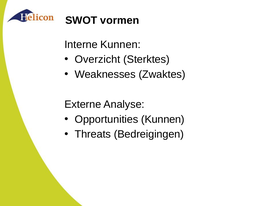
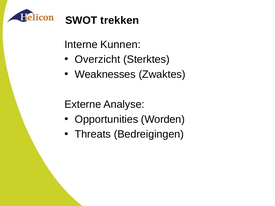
vormen: vormen -> trekken (120, 20)
Opportunities Kunnen: Kunnen -> Worden (163, 119)
